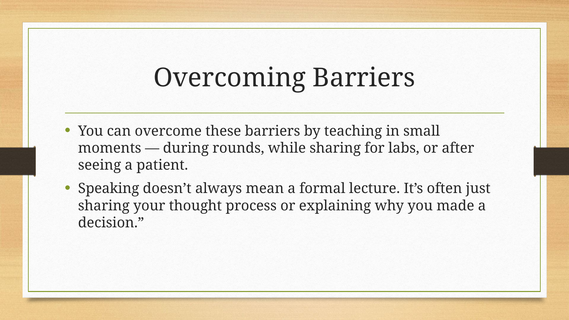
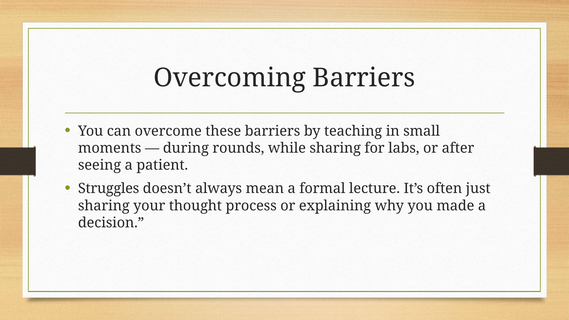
Speaking: Speaking -> Struggles (109, 189)
